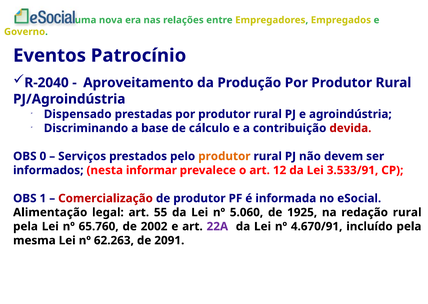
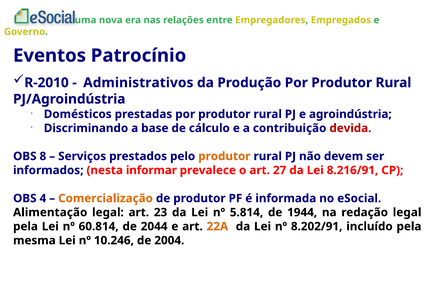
R-2040: R-2040 -> R-2010 (47, 83)
Aproveitamento: Aproveitamento -> Administrativos (138, 83)
Dispensado: Dispensado -> Domésticos (78, 114)
0: 0 -> 8 (43, 156)
12: 12 -> 27 (280, 170)
3.533/91: 3.533/91 -> 8.216/91 (353, 170)
1: 1 -> 4 (43, 198)
Comercialização colour: red -> orange (106, 198)
55: 55 -> 23 (161, 212)
5.060: 5.060 -> 5.814 (247, 212)
1925: 1925 -> 1944 (302, 212)
redação rural: rural -> legal (407, 212)
65.760: 65.760 -> 60.814 (99, 226)
2002: 2002 -> 2044 (154, 226)
22A colour: purple -> orange (217, 226)
4.670/91: 4.670/91 -> 8.202/91 (317, 226)
62.263: 62.263 -> 10.246 (114, 240)
2091: 2091 -> 2004 (169, 240)
